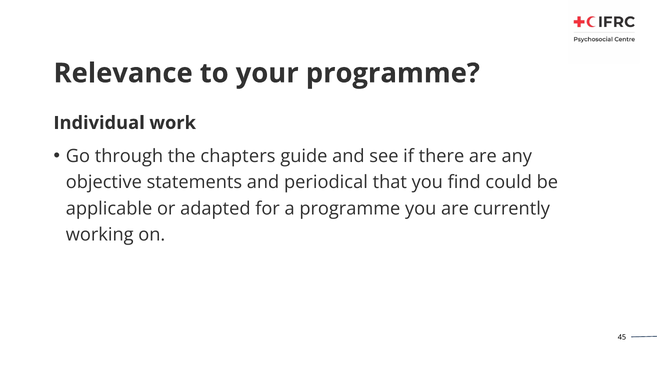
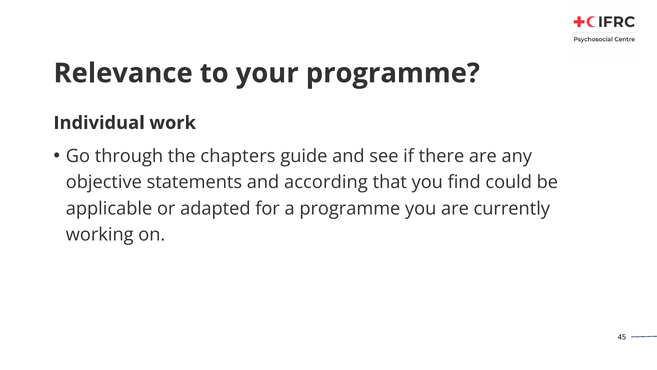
periodical: periodical -> according (326, 182)
